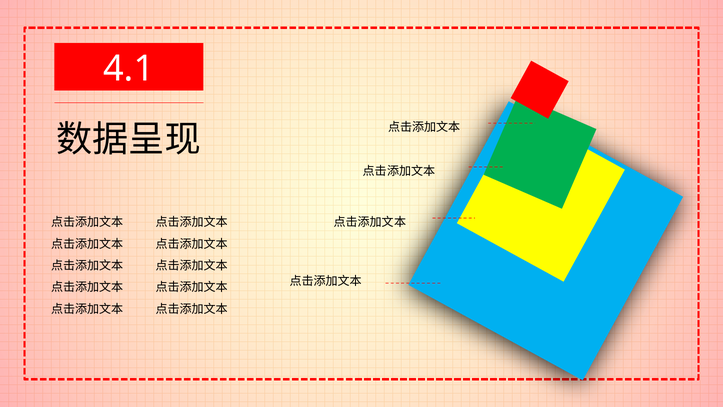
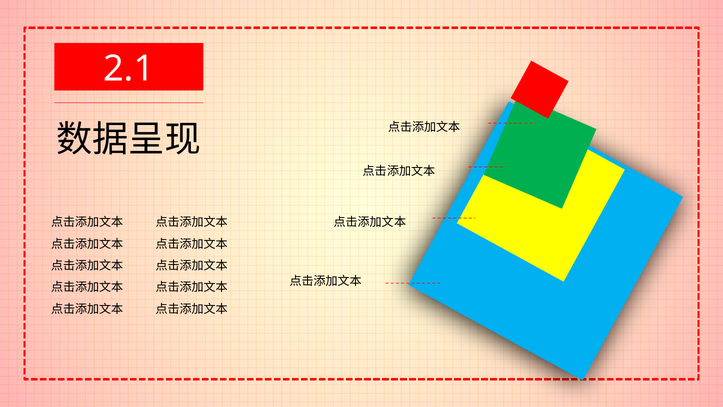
4.1: 4.1 -> 2.1 (129, 69)
